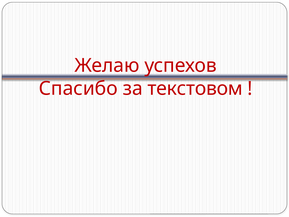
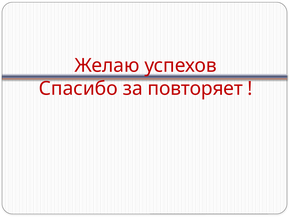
текстовом: текстовом -> повторяет (195, 88)
